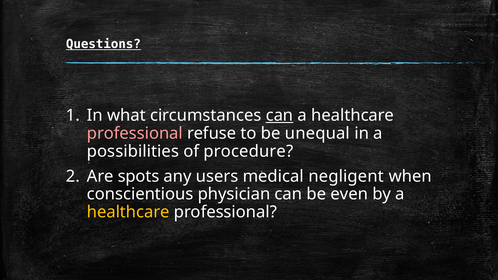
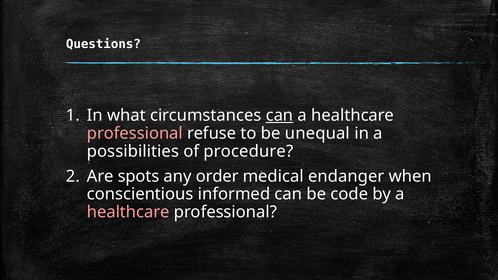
Questions underline: present -> none (103, 44)
users: users -> order (217, 176)
negligent: negligent -> endanger (346, 176)
physician: physician -> informed (234, 194)
even: even -> code (349, 194)
healthcare colour: yellow -> pink (128, 212)
